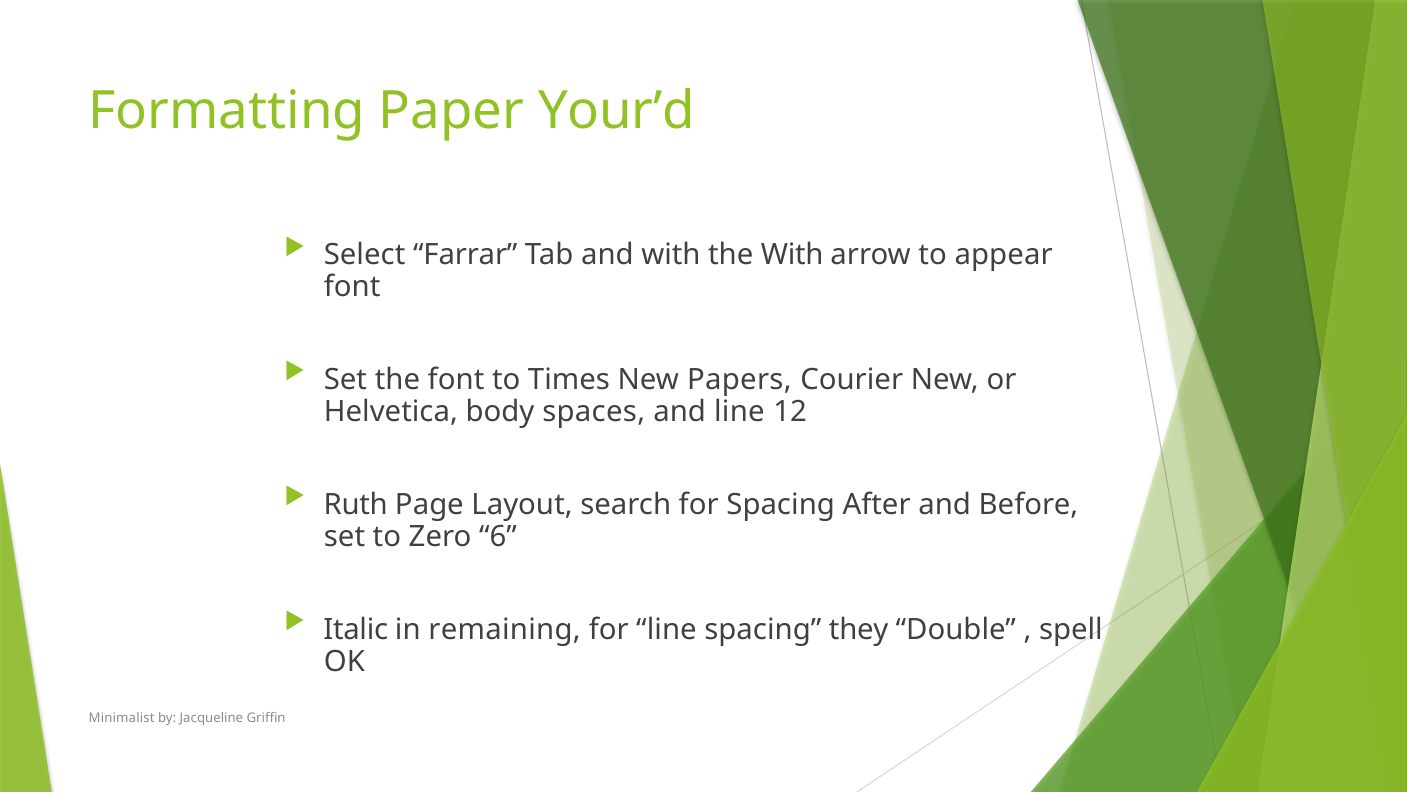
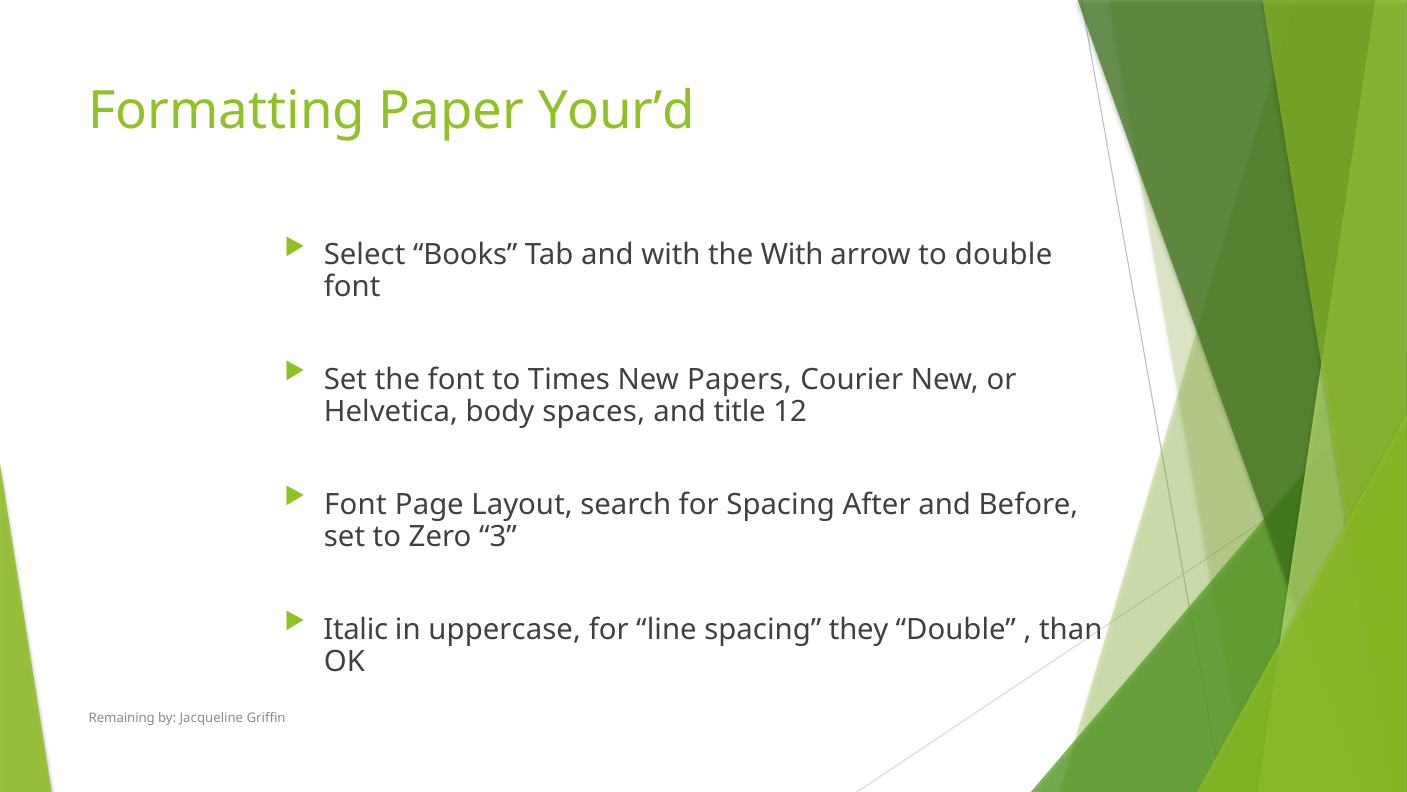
Farrar: Farrar -> Books (465, 255)
to appear: appear -> double (1004, 255)
and line: line -> title (740, 411)
Ruth: Ruth -> Font (355, 504)
6: 6 -> 3 (498, 536)
remaining: remaining -> uppercase (505, 629)
spell: spell -> than (1071, 629)
Minimalist: Minimalist -> Remaining (122, 718)
